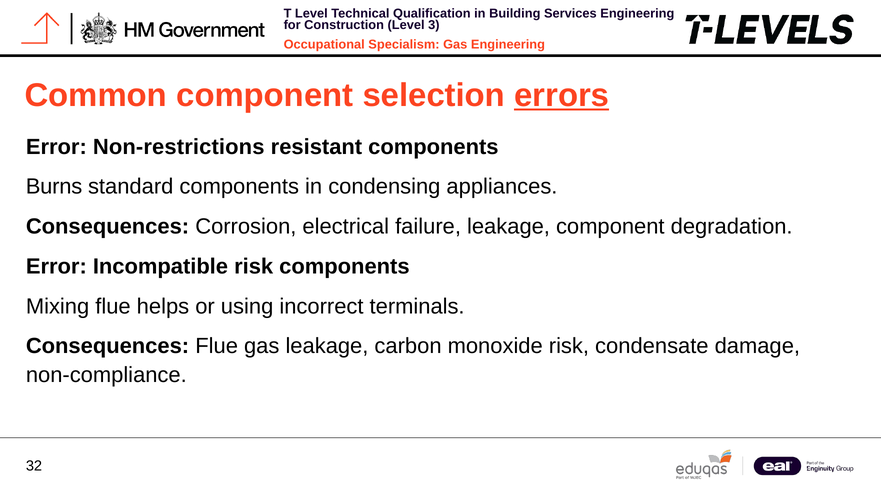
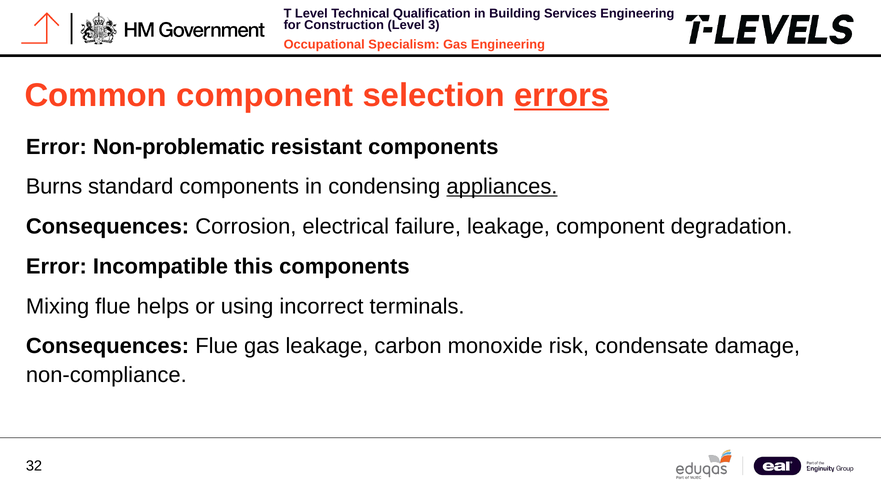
Non-restrictions: Non-restrictions -> Non-problematic (179, 147)
appliances underline: none -> present (502, 187)
Incompatible risk: risk -> this (254, 267)
